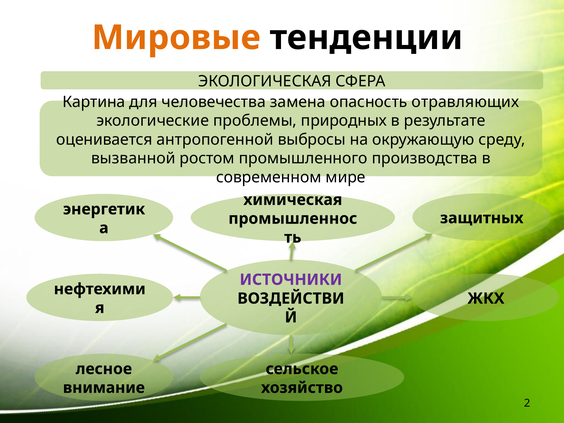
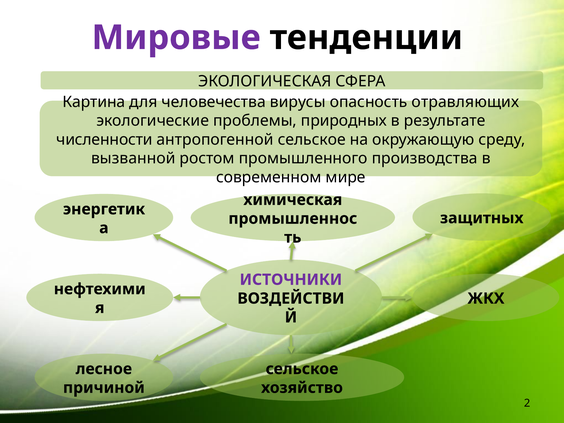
Мировые colour: orange -> purple (176, 38)
замена: замена -> вирусы (298, 102)
оценивается: оценивается -> численности (104, 140)
антропогенной выбросы: выбросы -> сельское (312, 140)
внимание: внимание -> причиной (104, 388)
